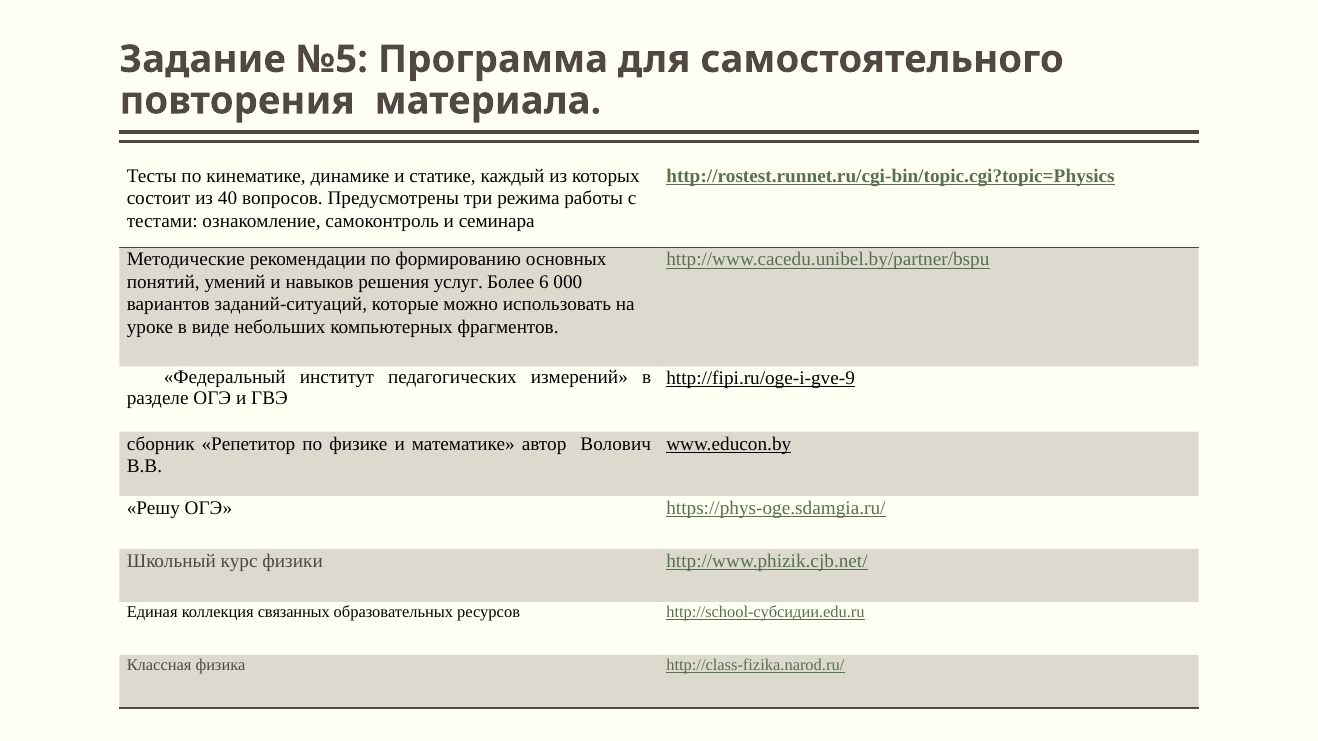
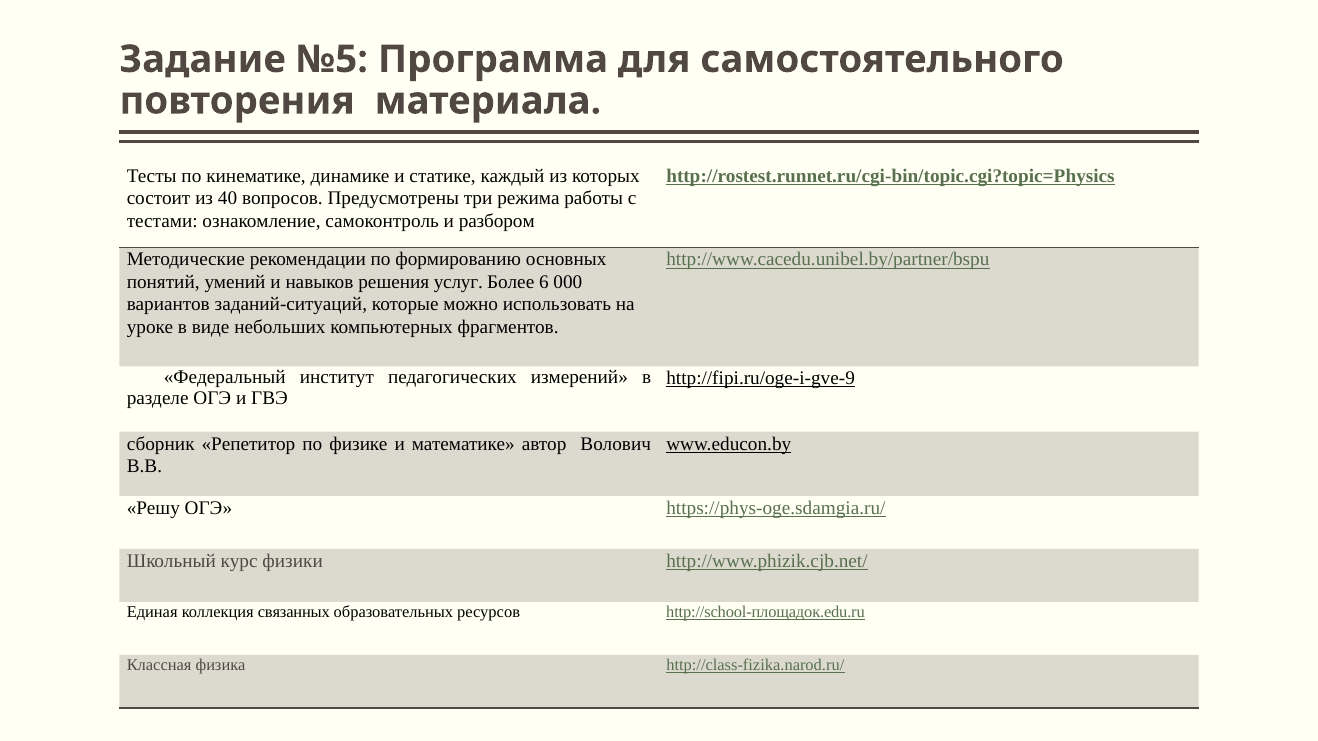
семинара: семинара -> разбором (497, 221)
http://school-субсидии.edu.ru: http://school-субсидии.edu.ru -> http://school-площадок.edu.ru (766, 613)
